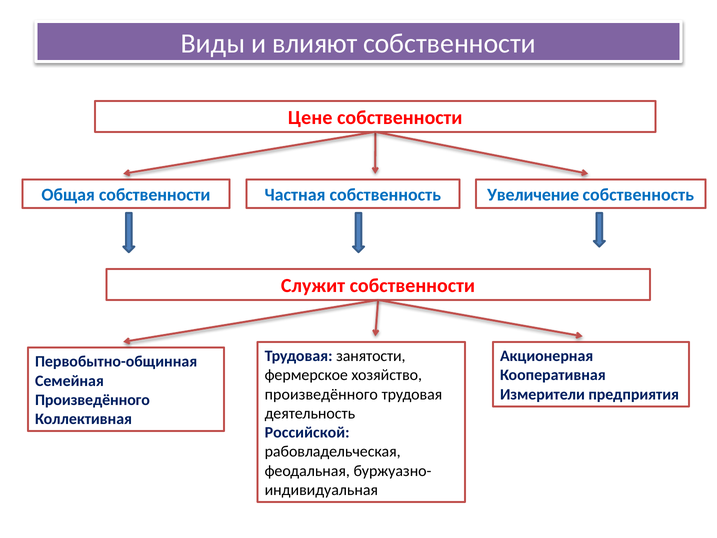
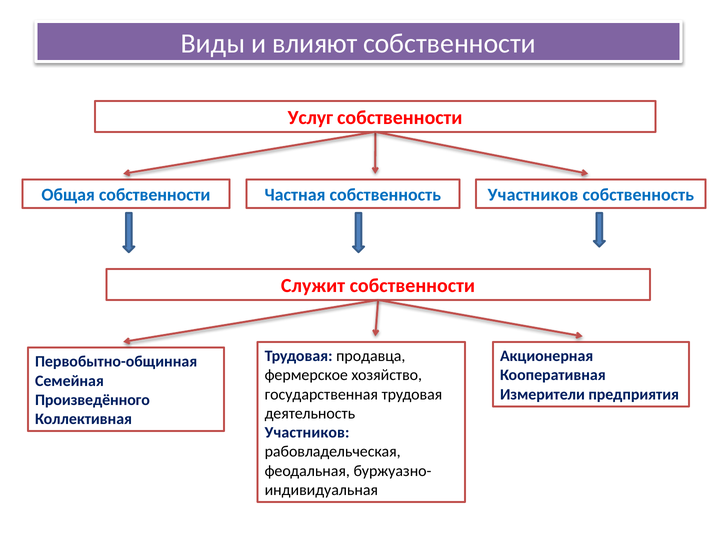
Цене: Цене -> Услуг (310, 118)
собственность Увеличение: Увеличение -> Участников (533, 195)
занятости: занятости -> продавца (371, 356)
произведённого: произведённого -> государственная (321, 394)
Российской: Российской -> Участников (307, 432)
